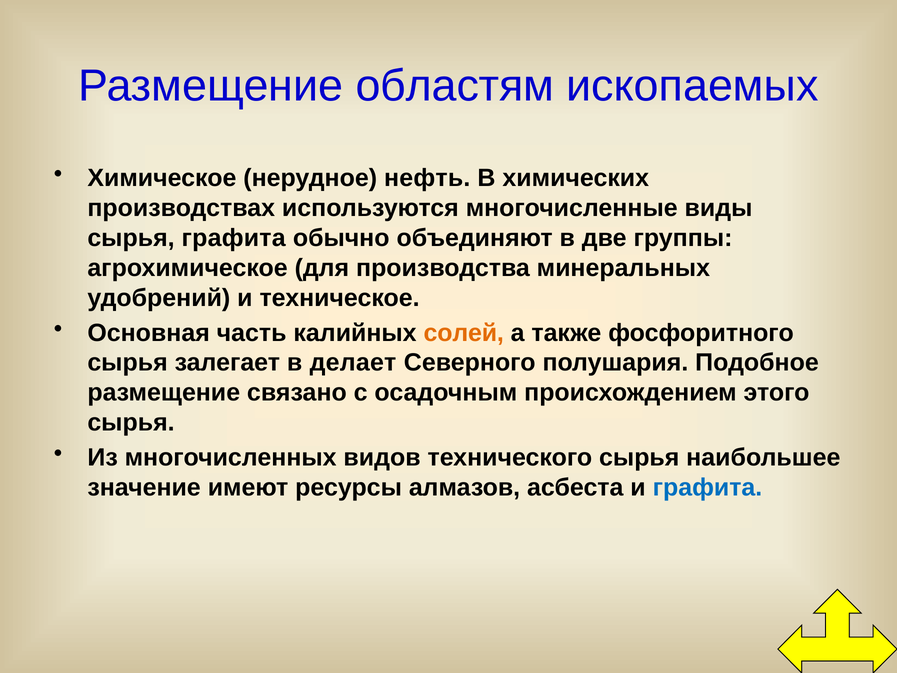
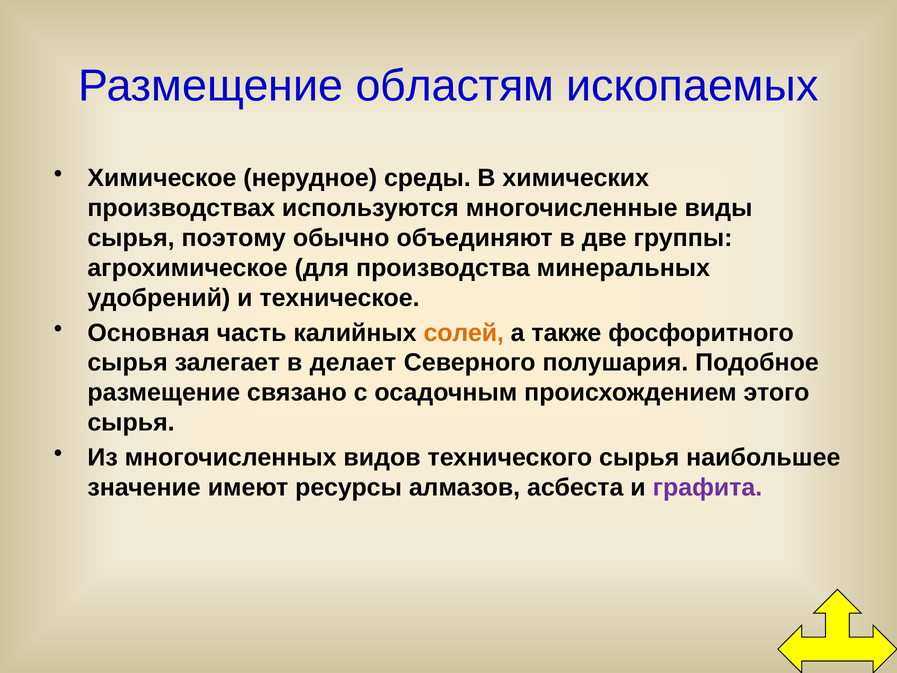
нефть: нефть -> среды (427, 178)
сырья графита: графита -> поэтому (234, 238)
графита colour: blue -> purple (707, 487)
